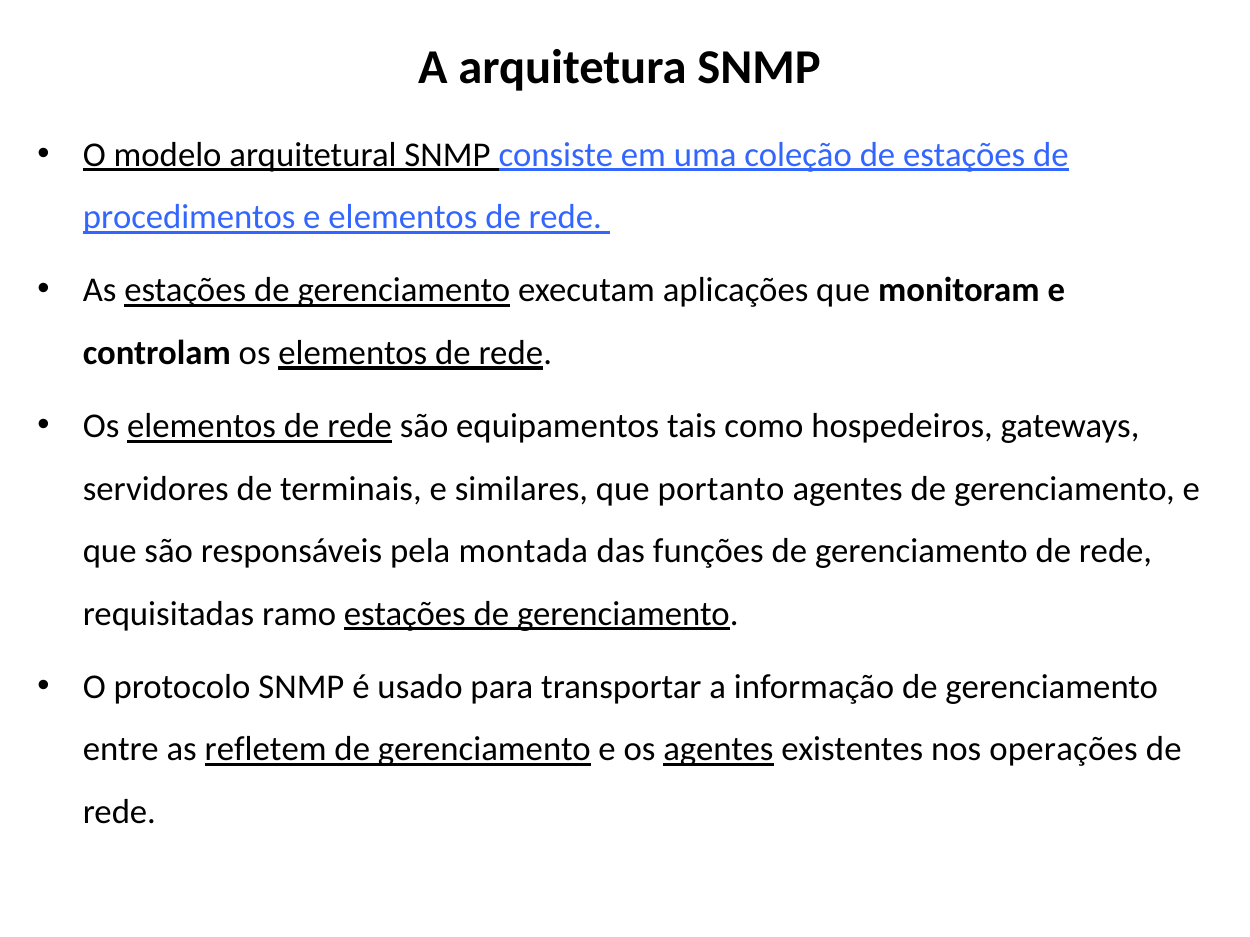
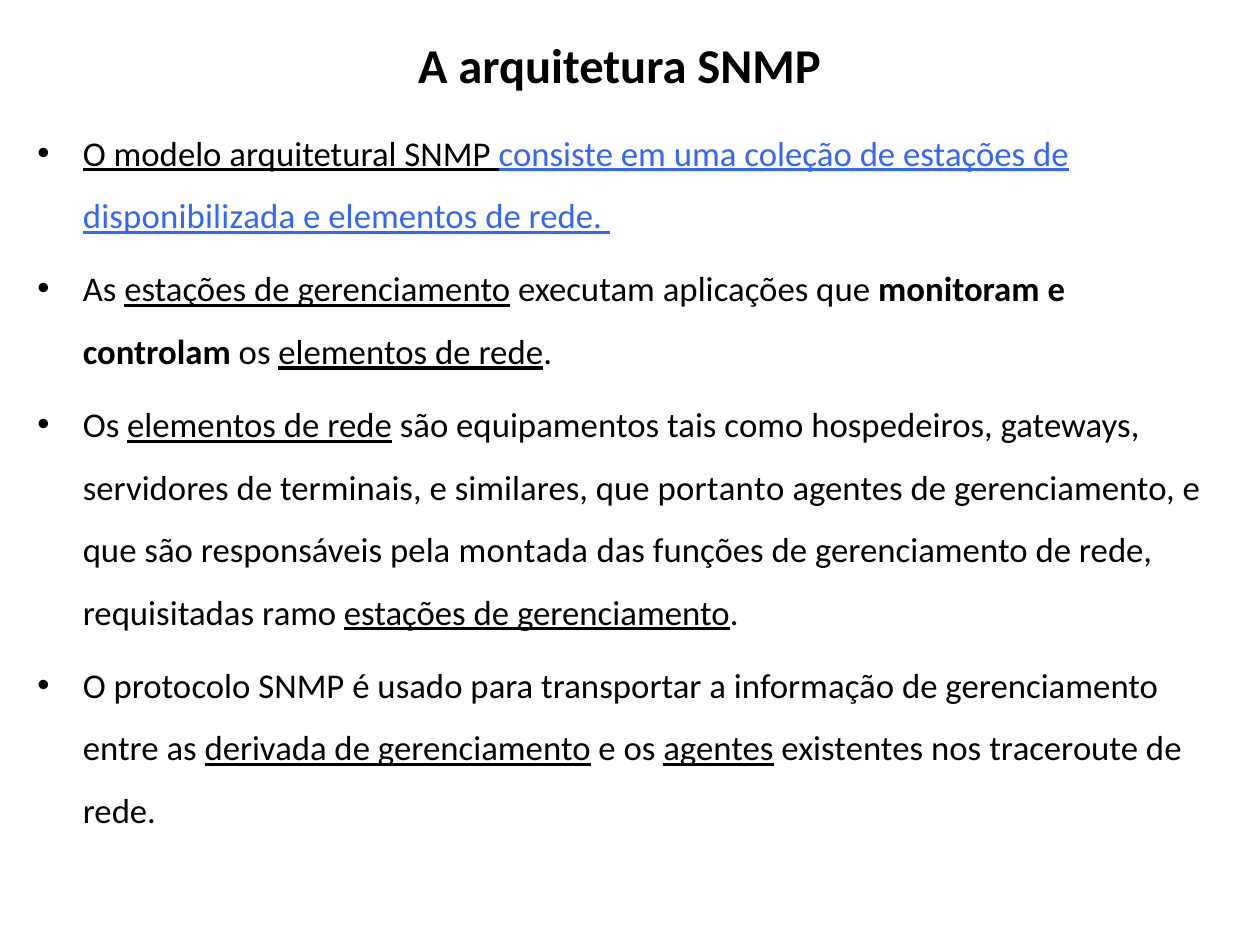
procedimentos: procedimentos -> disponibilizada (189, 217)
refletem: refletem -> derivada (266, 750)
operações: operações -> traceroute (1064, 750)
